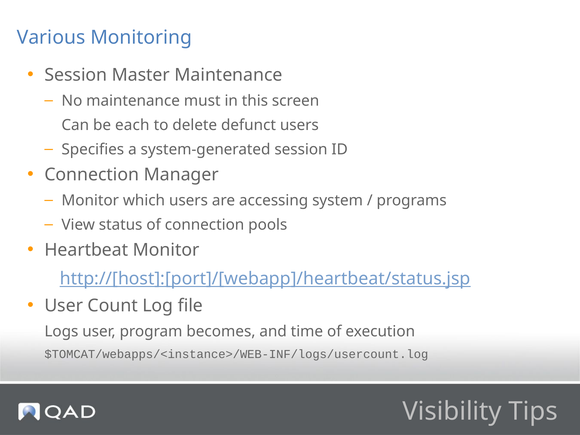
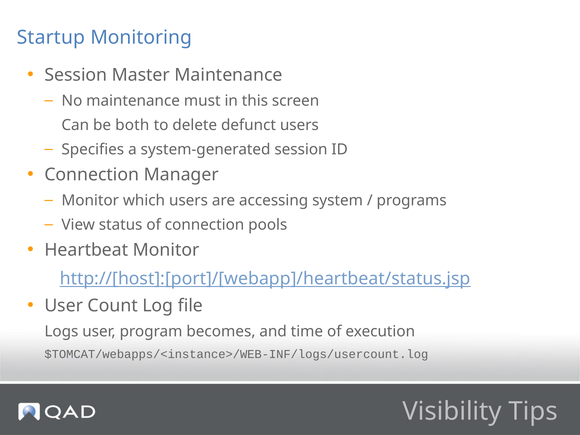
Various: Various -> Startup (51, 38)
each: each -> both (132, 125)
